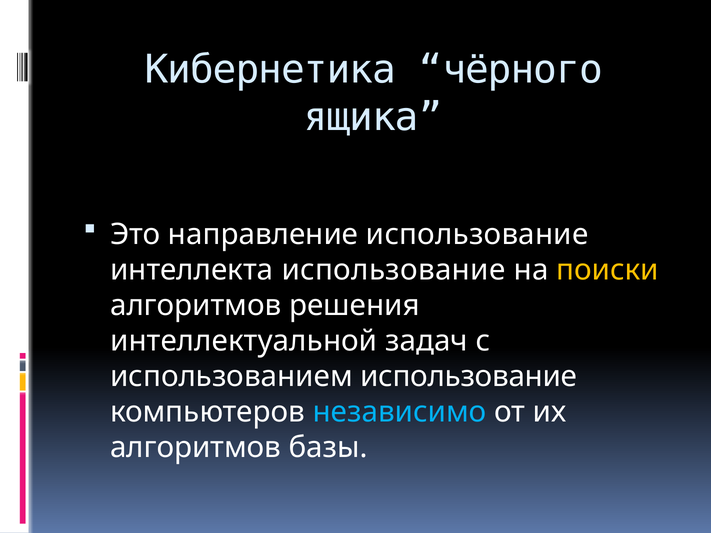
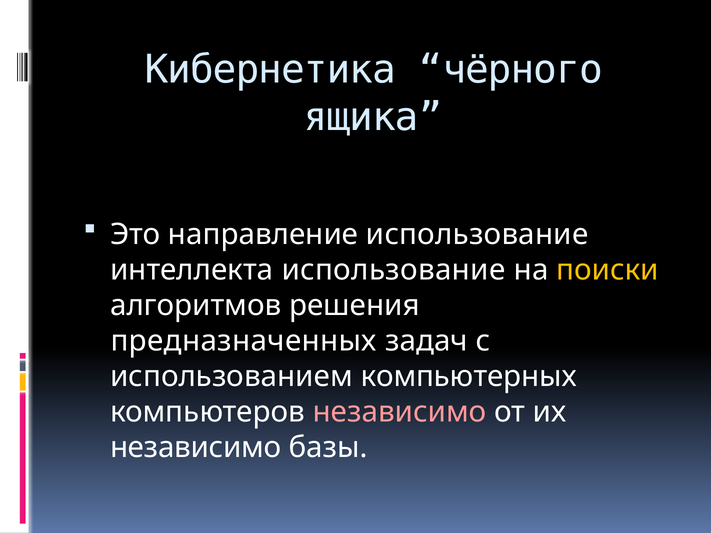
интеллектуальной: интеллектуальной -> предназначенных (244, 341)
использованием использование: использование -> компьютерных (469, 377)
независимо colour: light blue -> pink (400, 412)
алгоритмов: алгоритмов -> независимо (196, 448)
